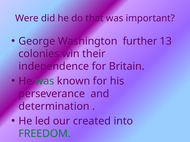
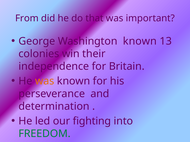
Were: Were -> From (27, 18)
Washington further: further -> known (140, 41)
was colour: green -> orange (45, 81)
created: created -> fighting (92, 121)
